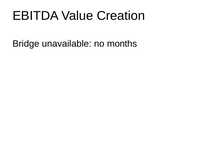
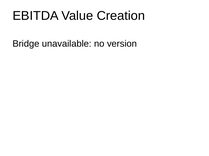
months: months -> version (122, 44)
